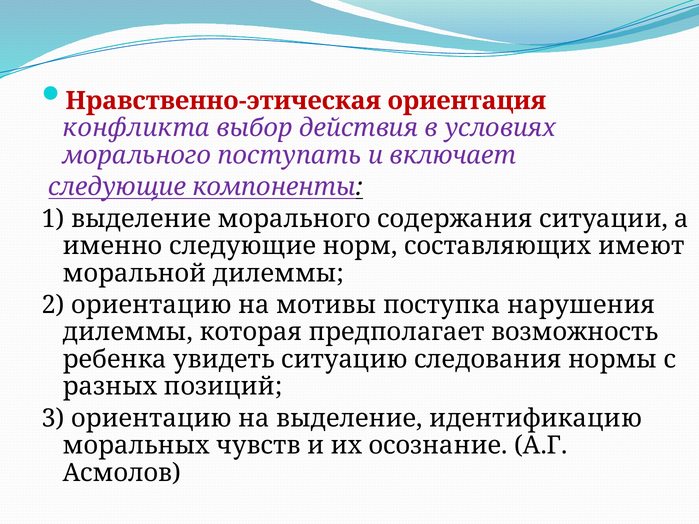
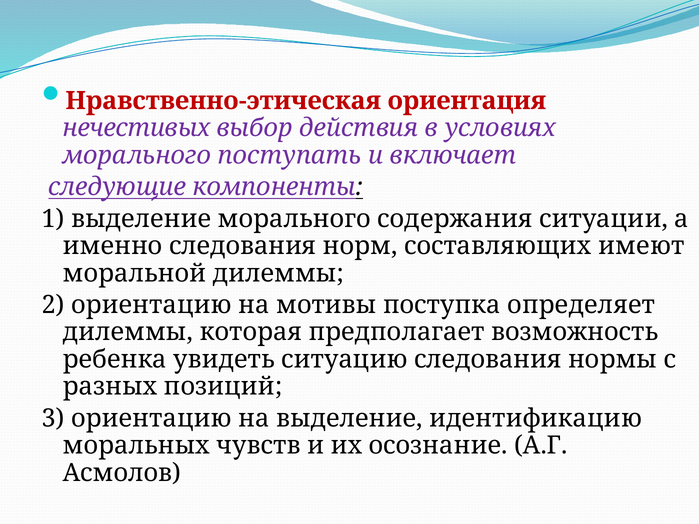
конфликта: конфликта -> нечестивых (137, 128)
именно следующие: следующие -> следования (243, 246)
нарушения: нарушения -> определяет (581, 305)
